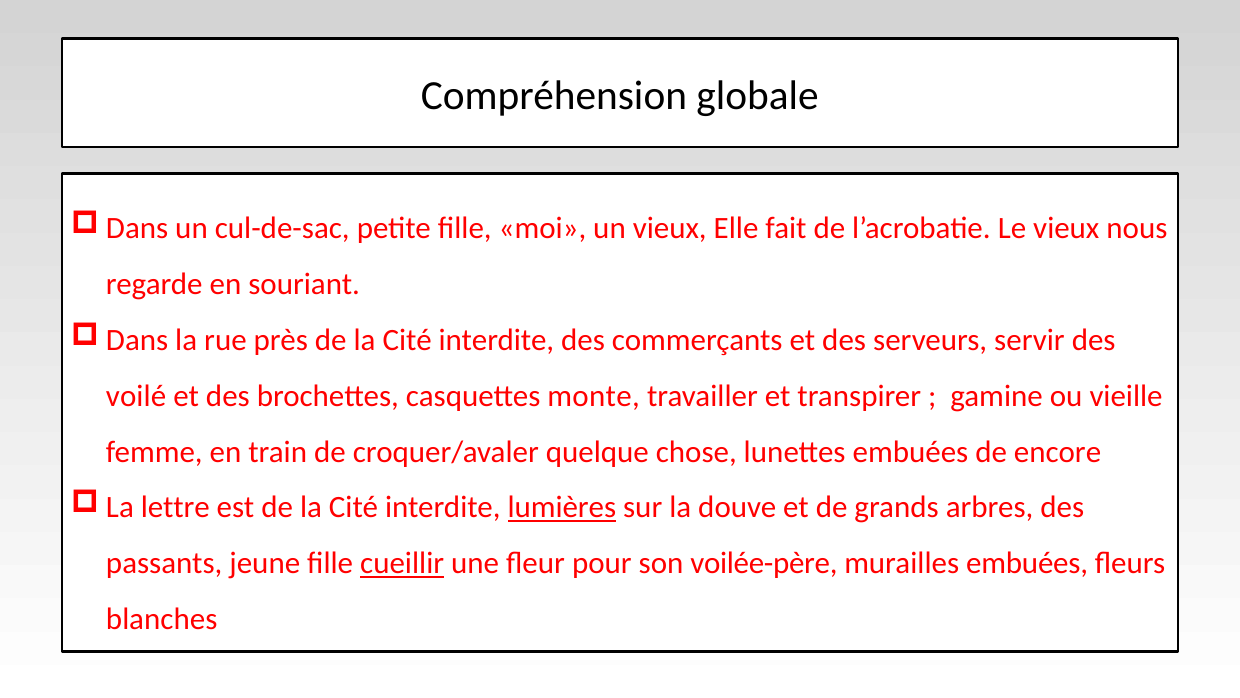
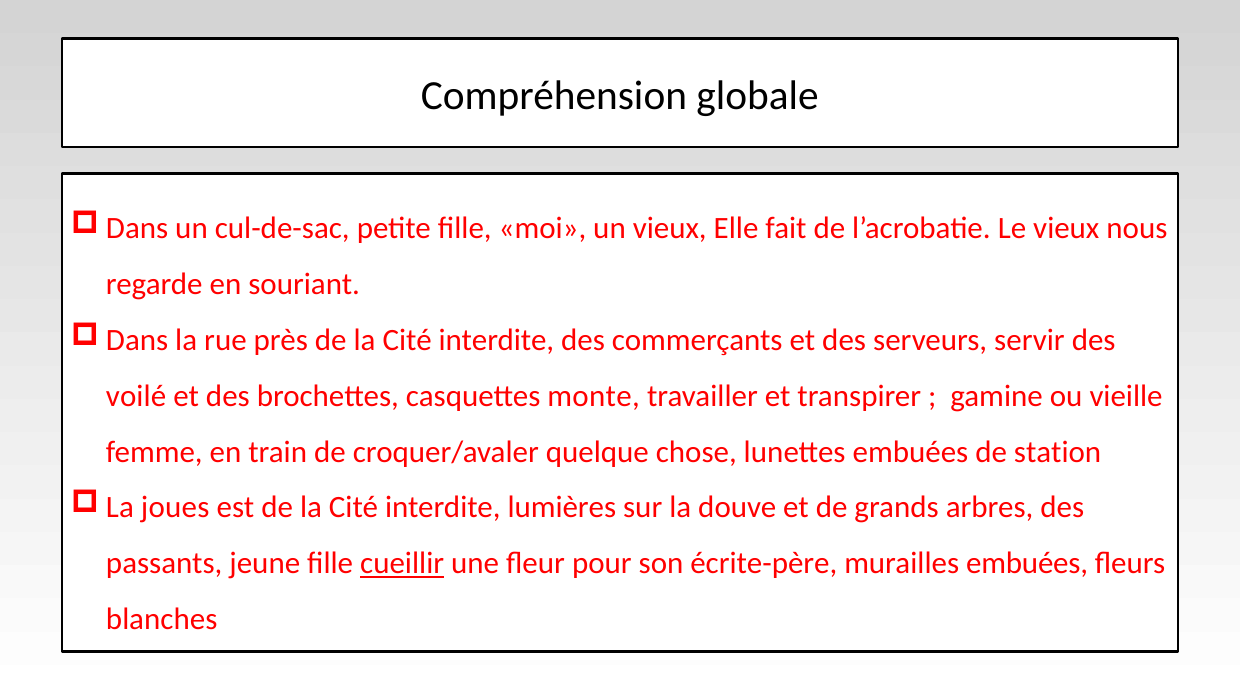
encore: encore -> station (1058, 452)
lettre: lettre -> joues (175, 507)
lumières underline: present -> none (562, 507)
voilée-père: voilée-père -> écrite-père (764, 563)
